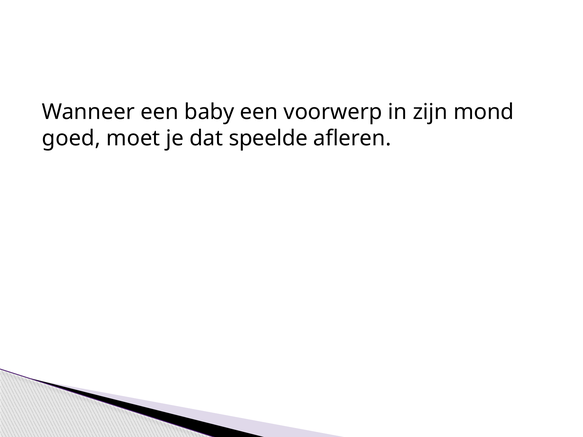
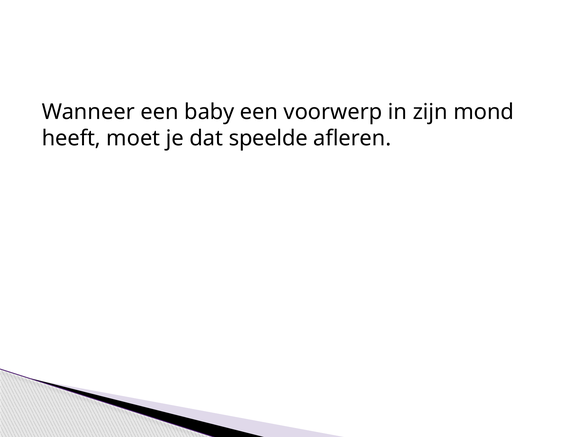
goed: goed -> heeft (71, 138)
